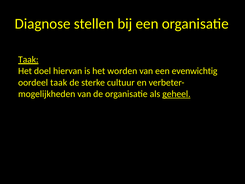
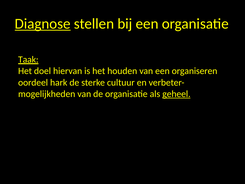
Diagnose underline: none -> present (43, 24)
worden: worden -> houden (122, 71)
evenwichtig: evenwichtig -> organiseren (195, 71)
oordeel taak: taak -> hark (59, 82)
